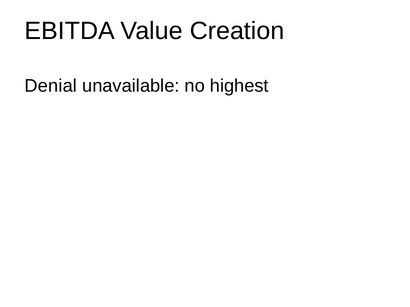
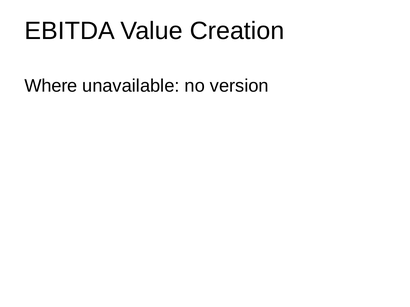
Denial: Denial -> Where (51, 86)
highest: highest -> version (239, 86)
